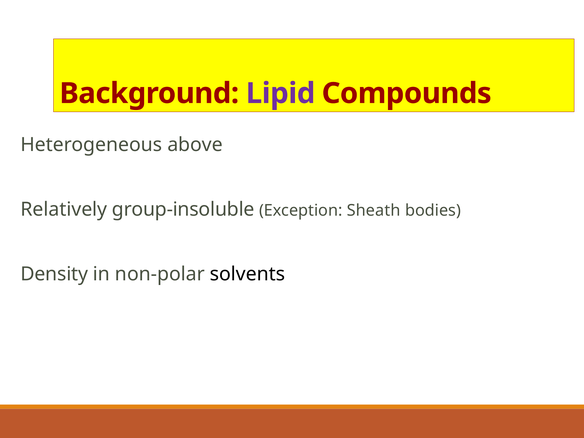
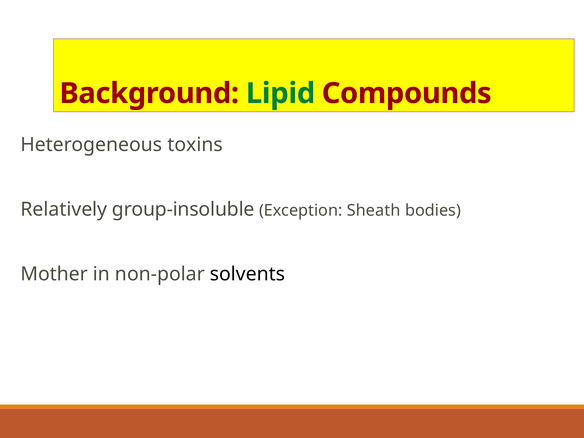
Lipid colour: purple -> green (281, 93)
above: above -> toxins (195, 145)
Density: Density -> Mother (54, 274)
